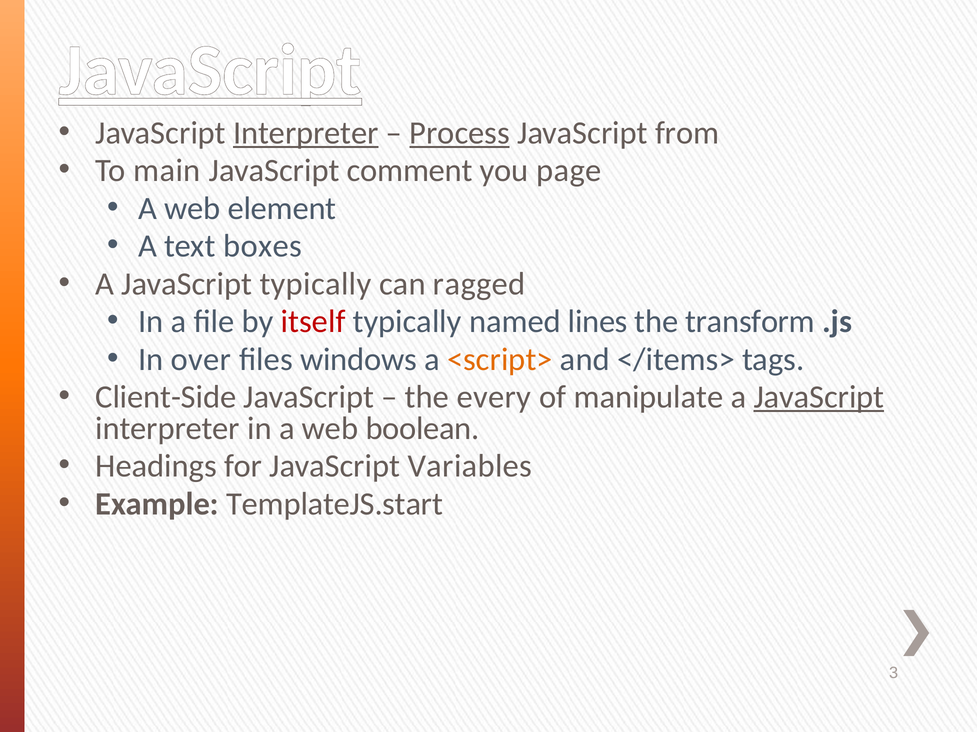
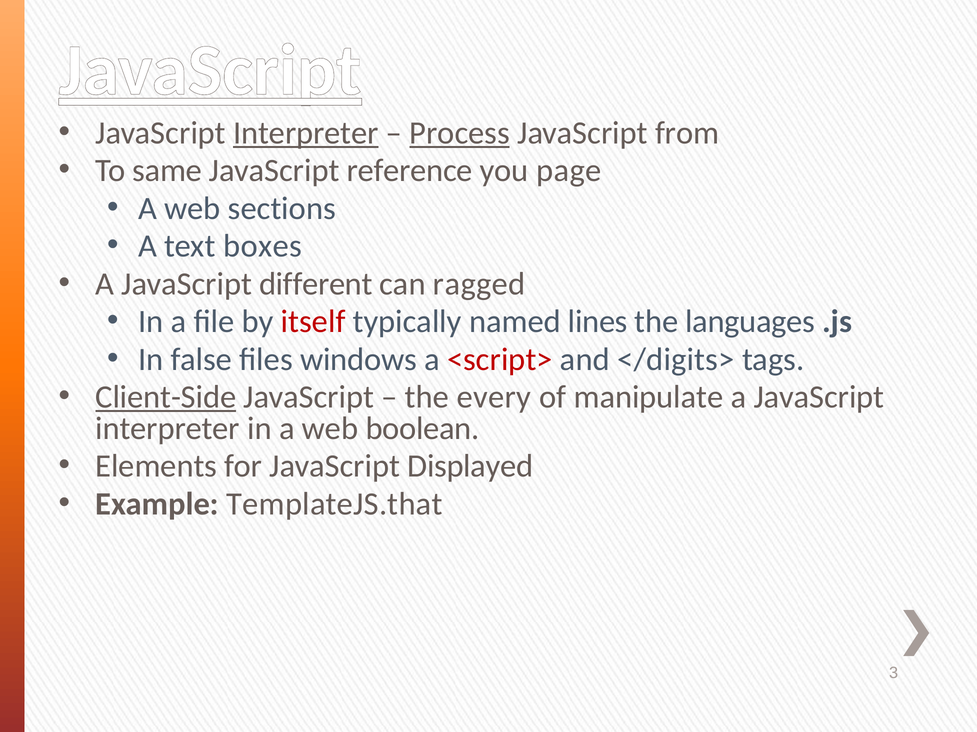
main: main -> same (167, 171)
comment: comment -> reference (410, 171)
element: element -> sections (282, 209)
JavaScript typically: typically -> different (316, 284)
transform: transform -> languages (750, 322)
over: over -> false (201, 360)
<script> colour: orange -> red (500, 360)
</items>: </items> -> </digits> (676, 360)
Client-Side underline: none -> present (166, 398)
JavaScript underline: present -> none (819, 398)
Headings: Headings -> Elements (156, 467)
Variables: Variables -> Displayed (470, 467)
TemplateJS.start: TemplateJS.start -> TemplateJS.that (334, 504)
